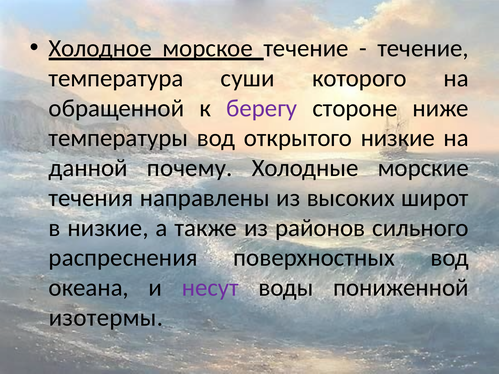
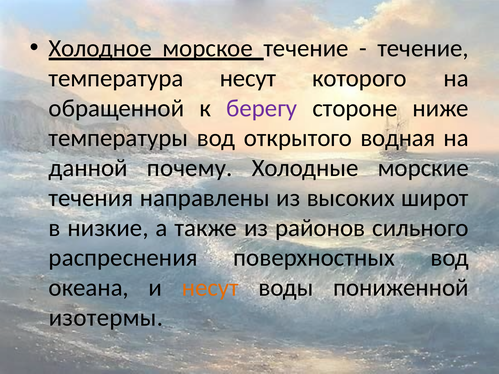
температура суши: суши -> несут (248, 78)
открытого низкие: низкие -> водная (398, 138)
несут colour: purple -> orange (210, 288)
